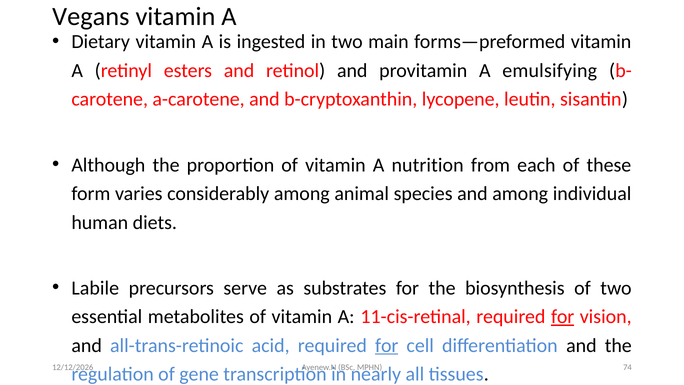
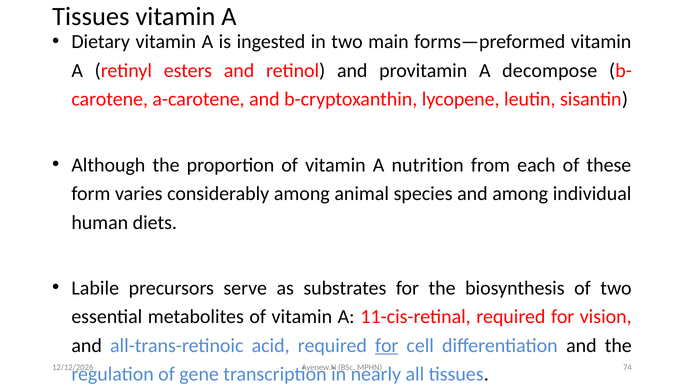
Vegans: Vegans -> Tissues (91, 17)
emulsifying: emulsifying -> decompose (550, 71)
for underline: present -> none (563, 317)
